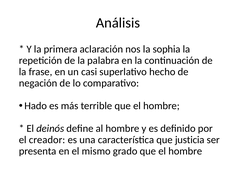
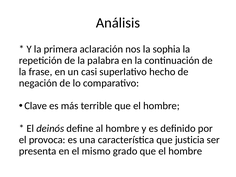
Hado: Hado -> Clave (36, 106)
creador: creador -> provoca (47, 140)
